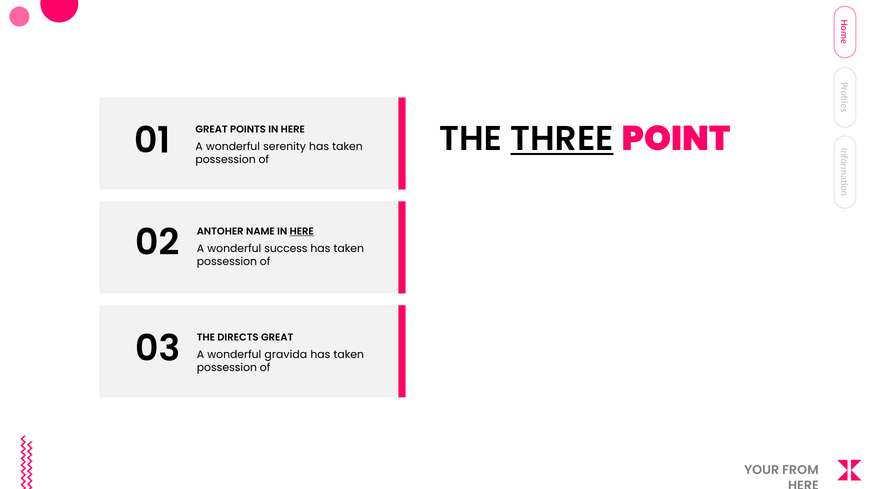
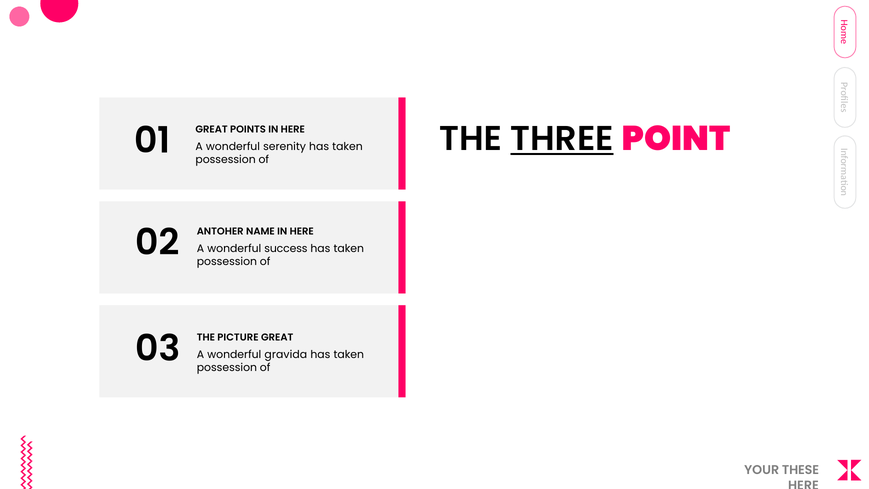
HERE underline: present -> none (302, 231)
DIRECTS: DIRECTS -> PICTURE (238, 337)
FROM: FROM -> THESE (801, 470)
